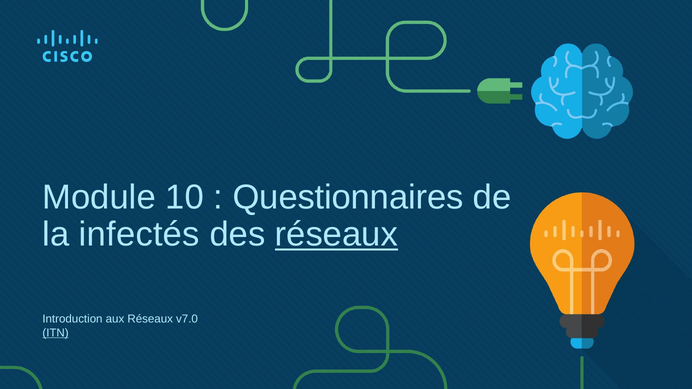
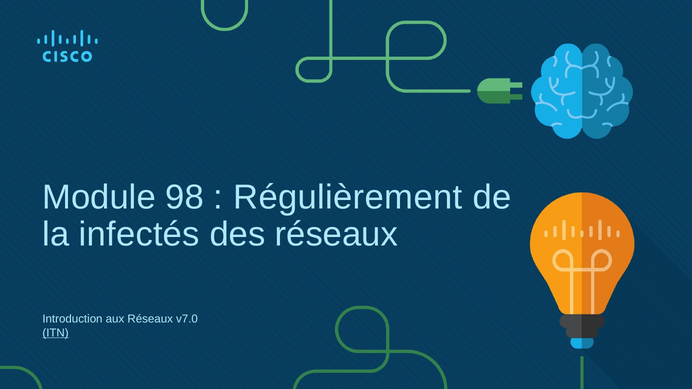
10: 10 -> 98 (185, 197)
Questionnaires: Questionnaires -> Régulièrement (348, 197)
réseaux underline: present -> none (336, 235)
